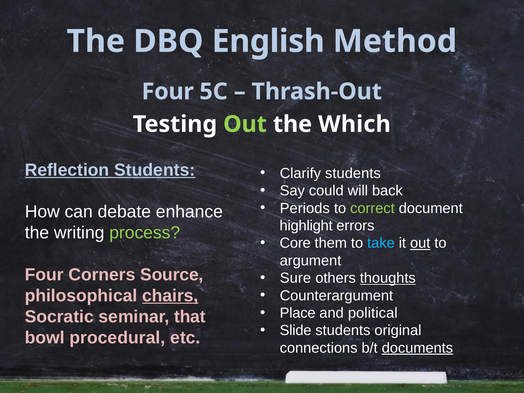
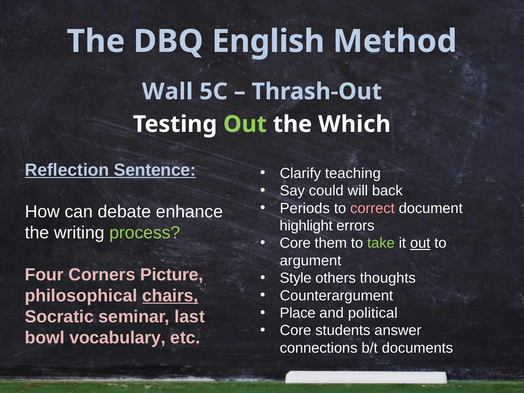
Four: Four -> Wall (167, 92)
Reflection Students: Students -> Sentence (155, 170)
Clarify students: students -> teaching (353, 173)
correct colour: light green -> pink (372, 208)
take colour: light blue -> light green (381, 243)
Source: Source -> Picture (172, 275)
Sure: Sure -> Style (296, 278)
thoughts underline: present -> none (388, 278)
that: that -> last (190, 317)
Slide: Slide -> Core (296, 331)
original: original -> answer (398, 331)
procedural: procedural -> vocabulary (118, 338)
documents underline: present -> none (417, 348)
